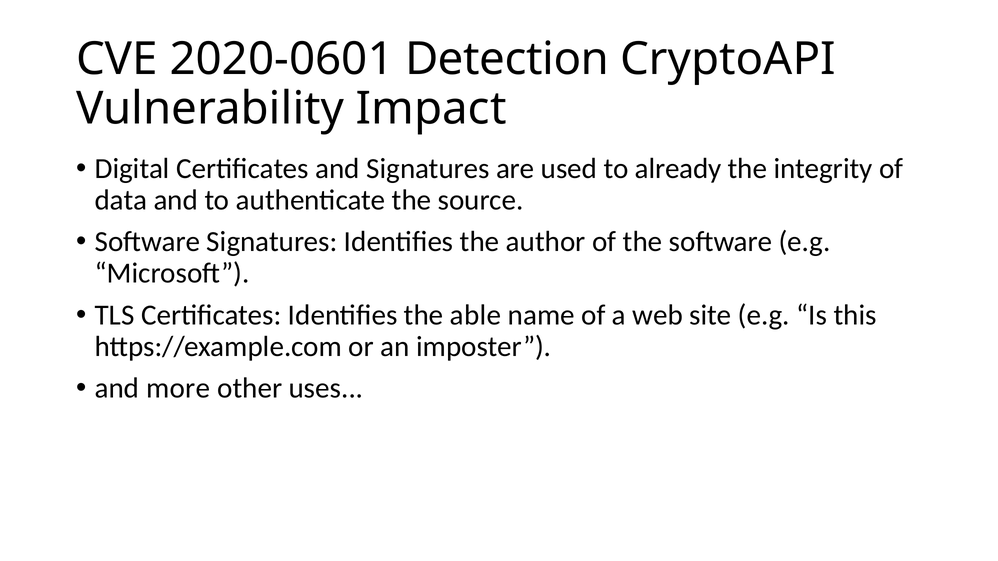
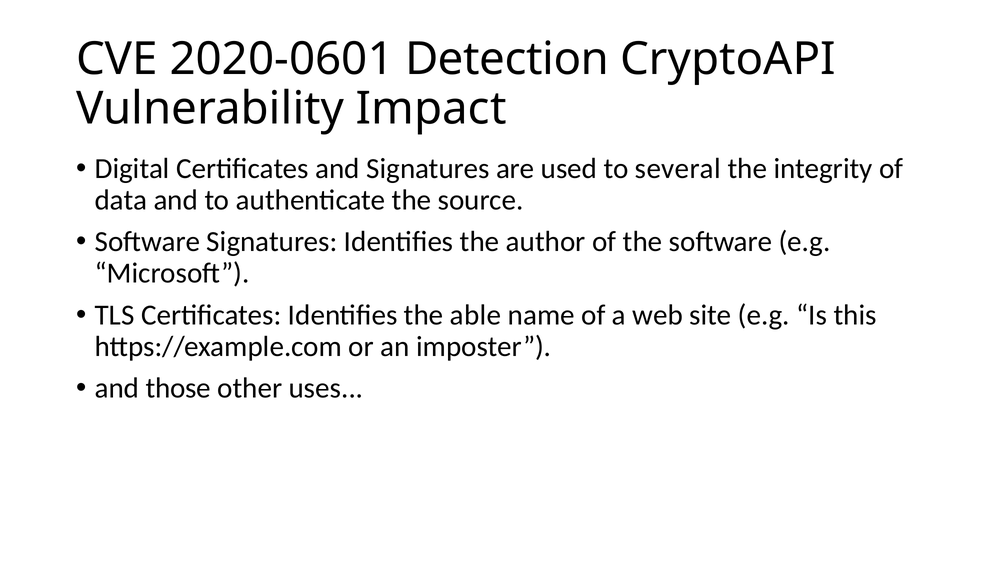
already: already -> several (678, 169)
more: more -> those (178, 389)
